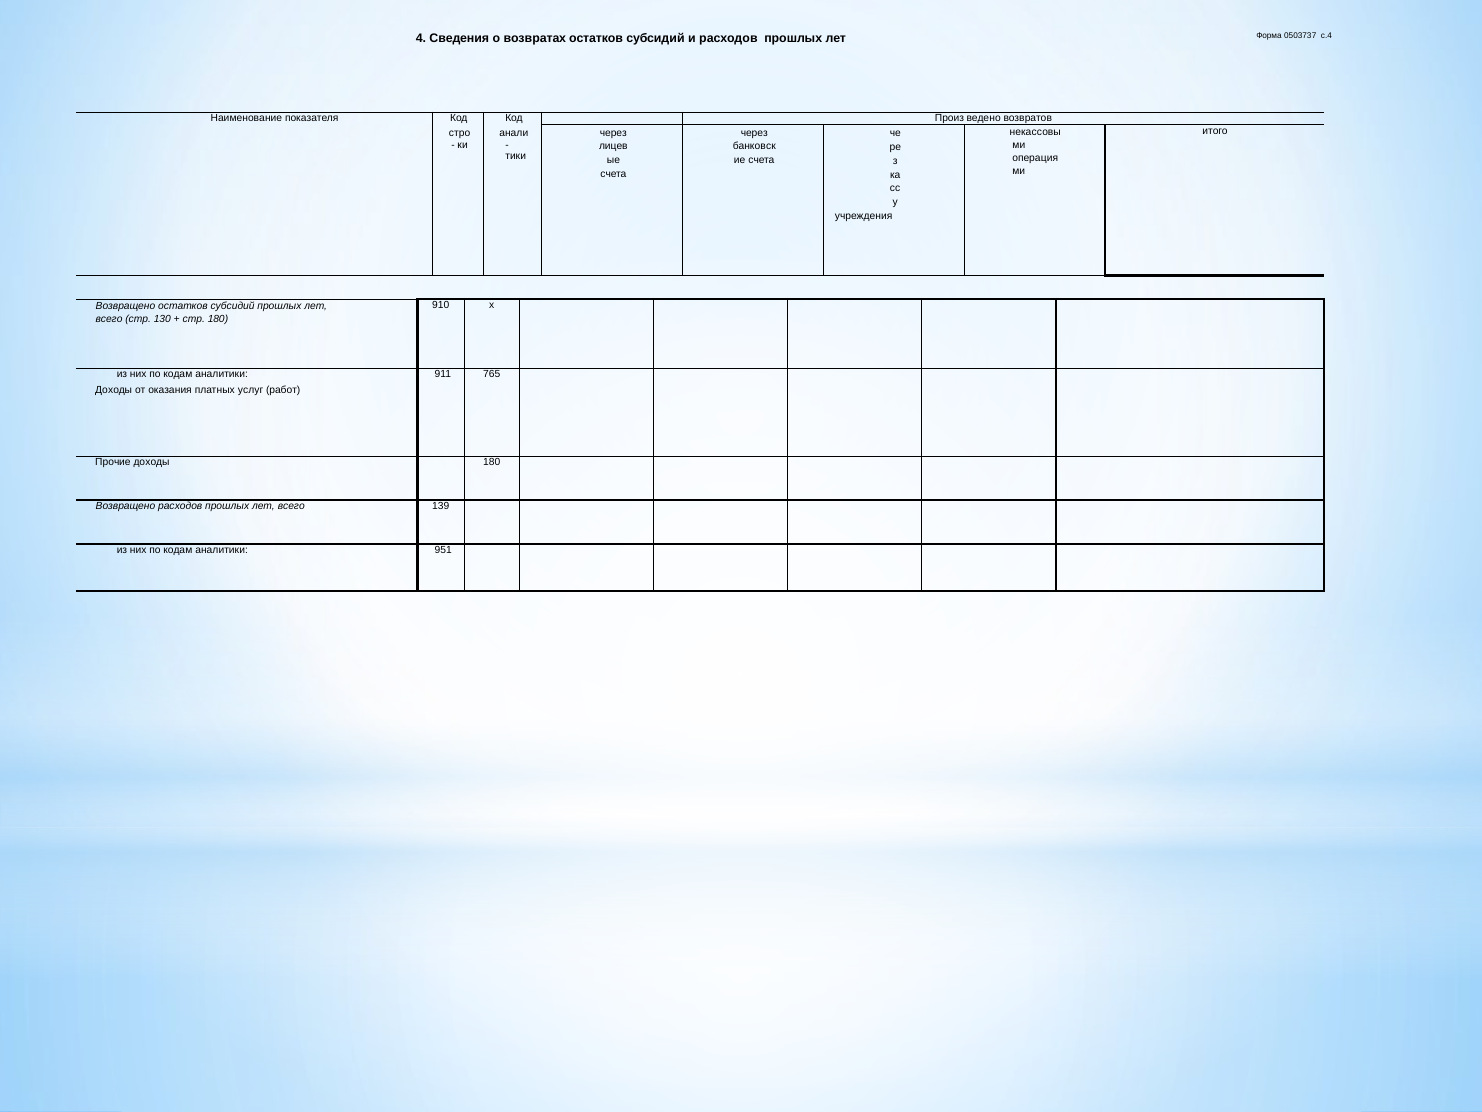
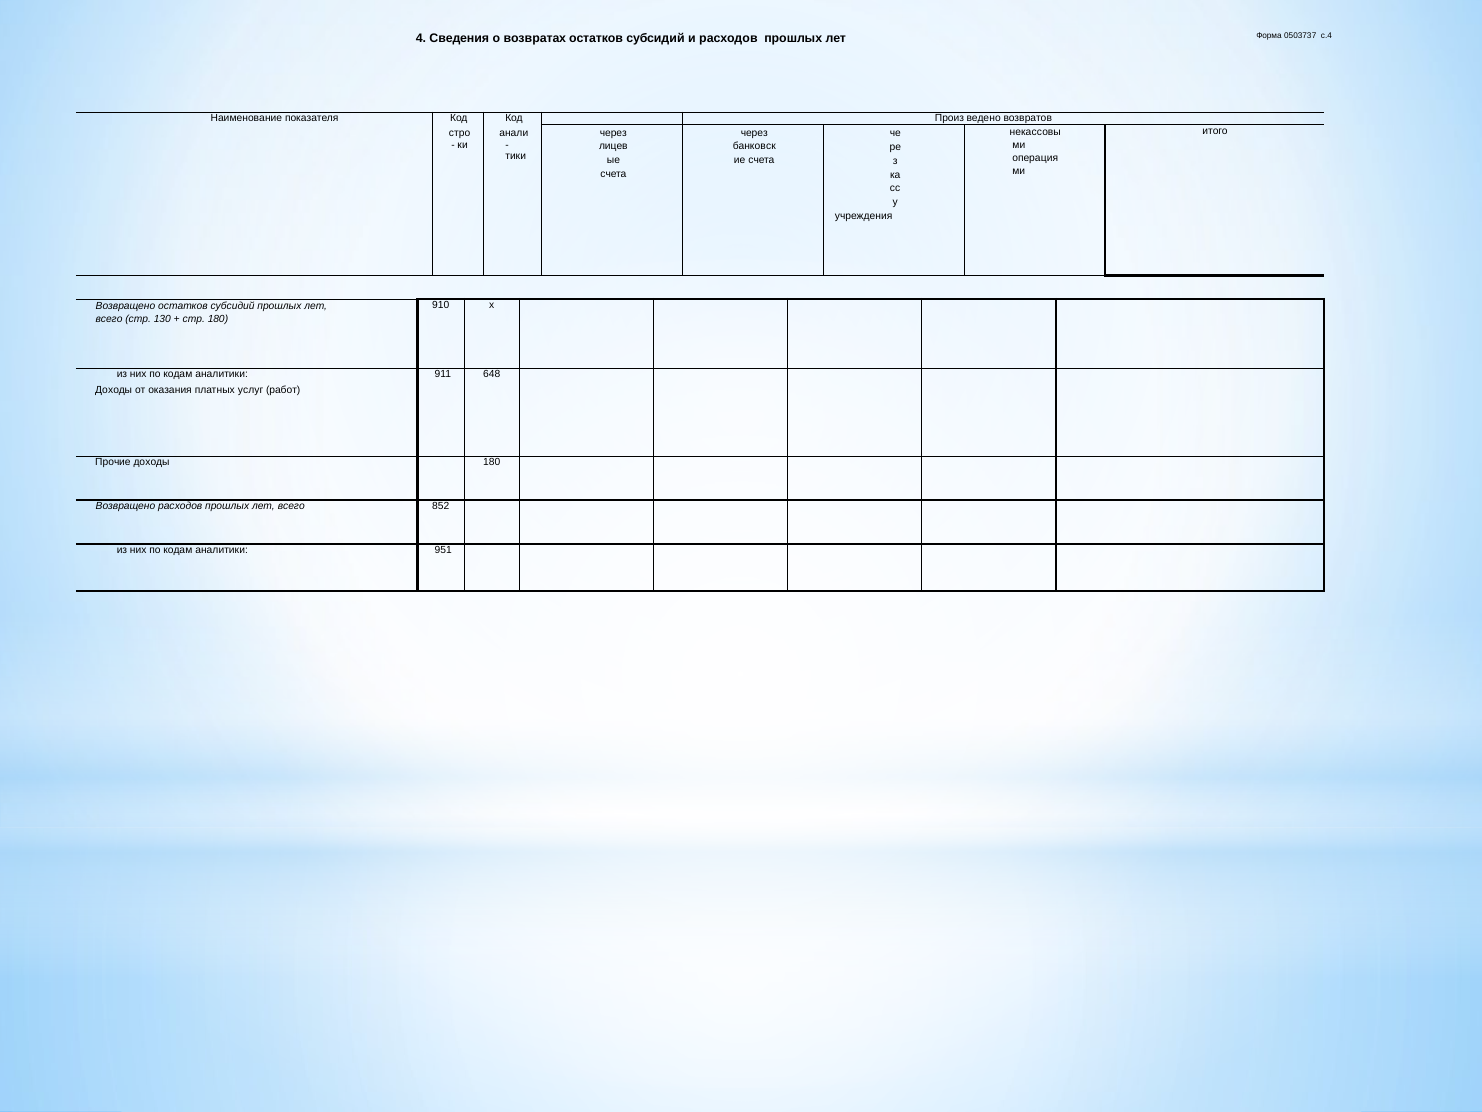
765: 765 -> 648 (492, 374)
139: 139 -> 852 (441, 506)
